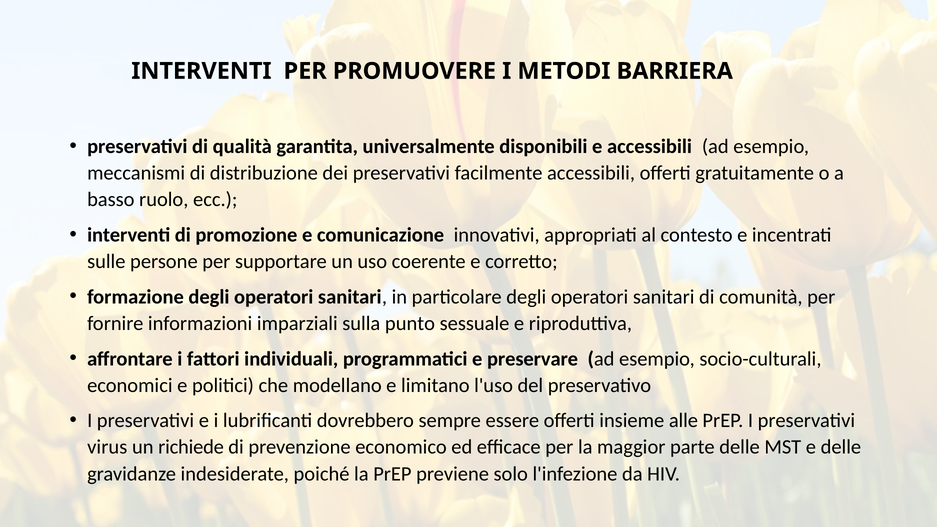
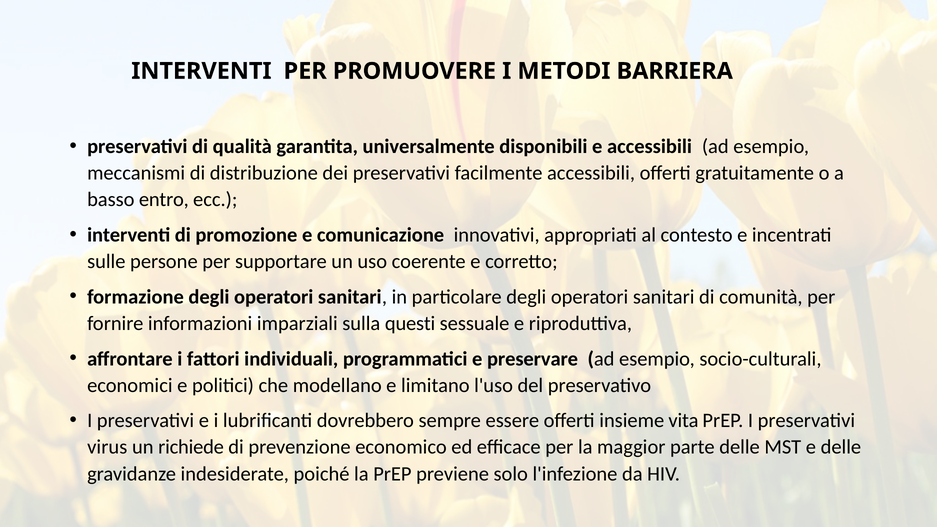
ruolo: ruolo -> entro (164, 200)
punto: punto -> questi (410, 323)
alle: alle -> vita (683, 421)
